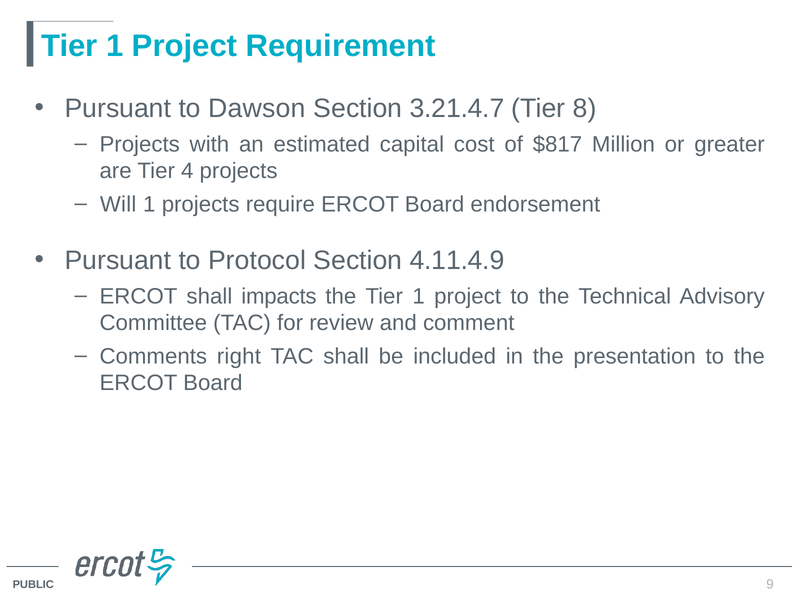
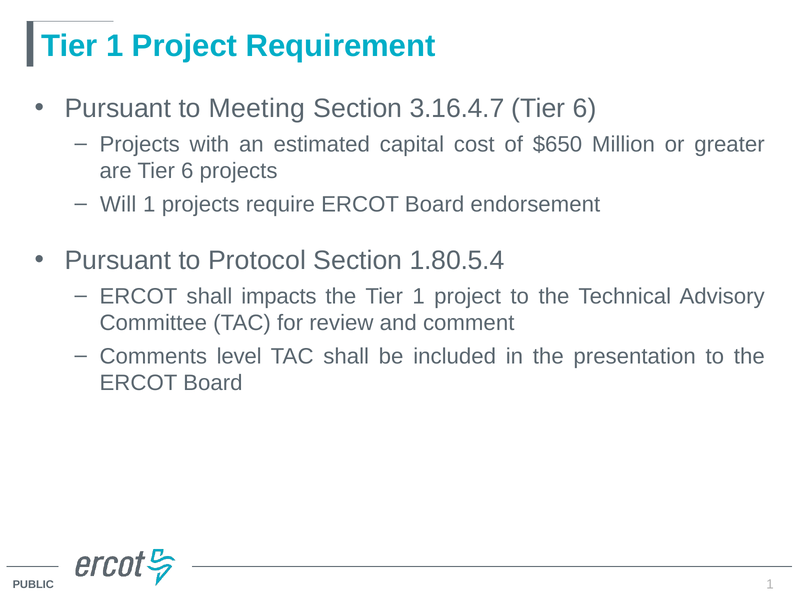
Dawson: Dawson -> Meeting (257, 108)
3.21.4.7: 3.21.4.7 -> 3.16.4.7 (457, 108)
8: 8 -> 6 (585, 108)
$817: $817 -> $650 (557, 144)
are Tier 4: 4 -> 6 (187, 171)
4.11.4.9: 4.11.4.9 -> 1.80.5.4 (457, 261)
right: right -> level (239, 356)
9: 9 -> 1 (770, 585)
